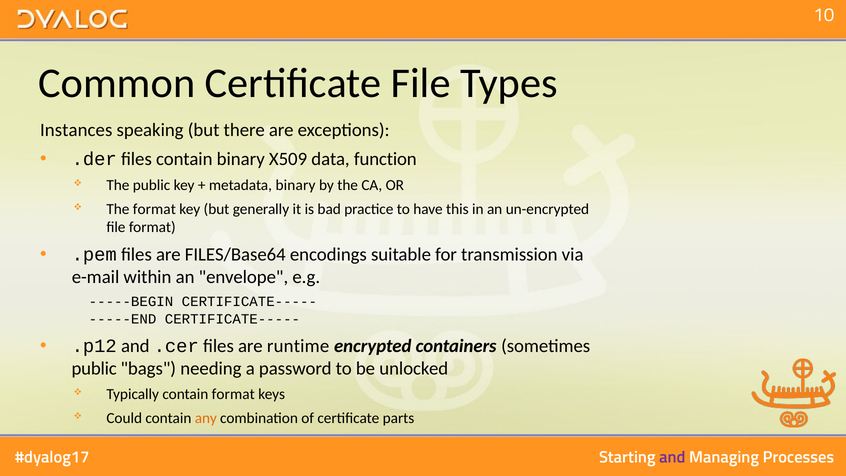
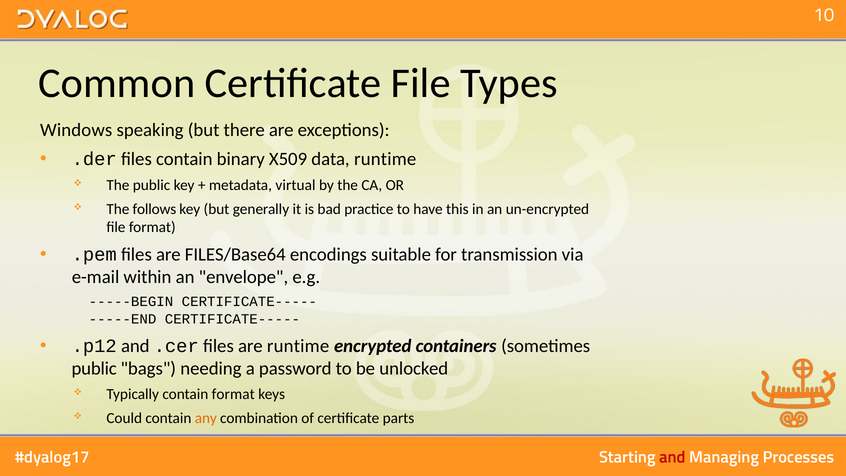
Instances: Instances -> Windows (76, 130)
data function: function -> runtime (385, 159)
metadata binary: binary -> virtual (296, 185)
The format: format -> follows (154, 209)
and colour: purple -> red (672, 457)
